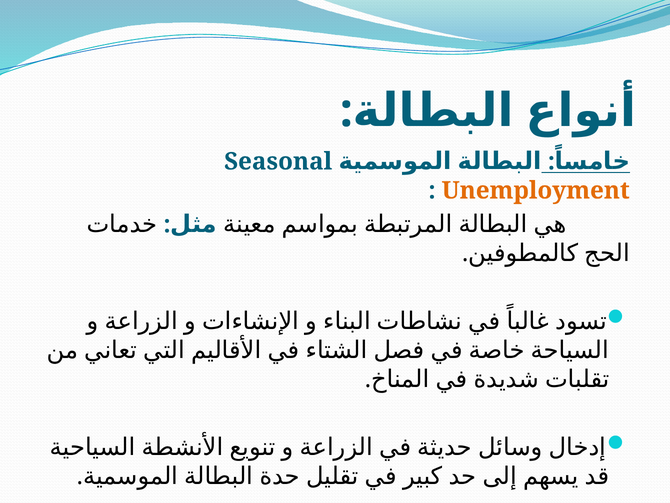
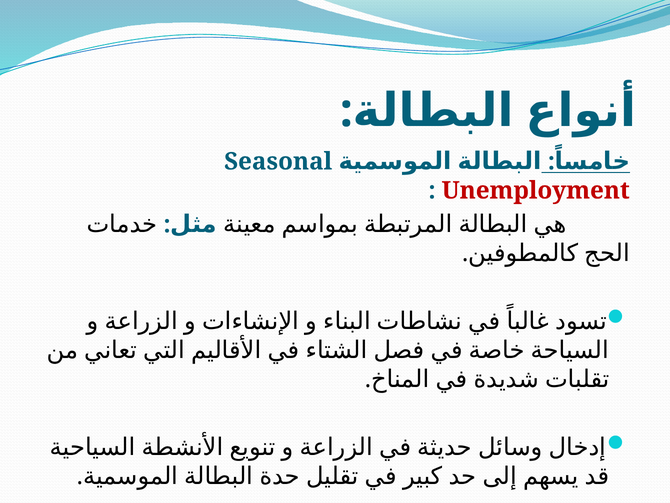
Unemployment colour: orange -> red (536, 190)
